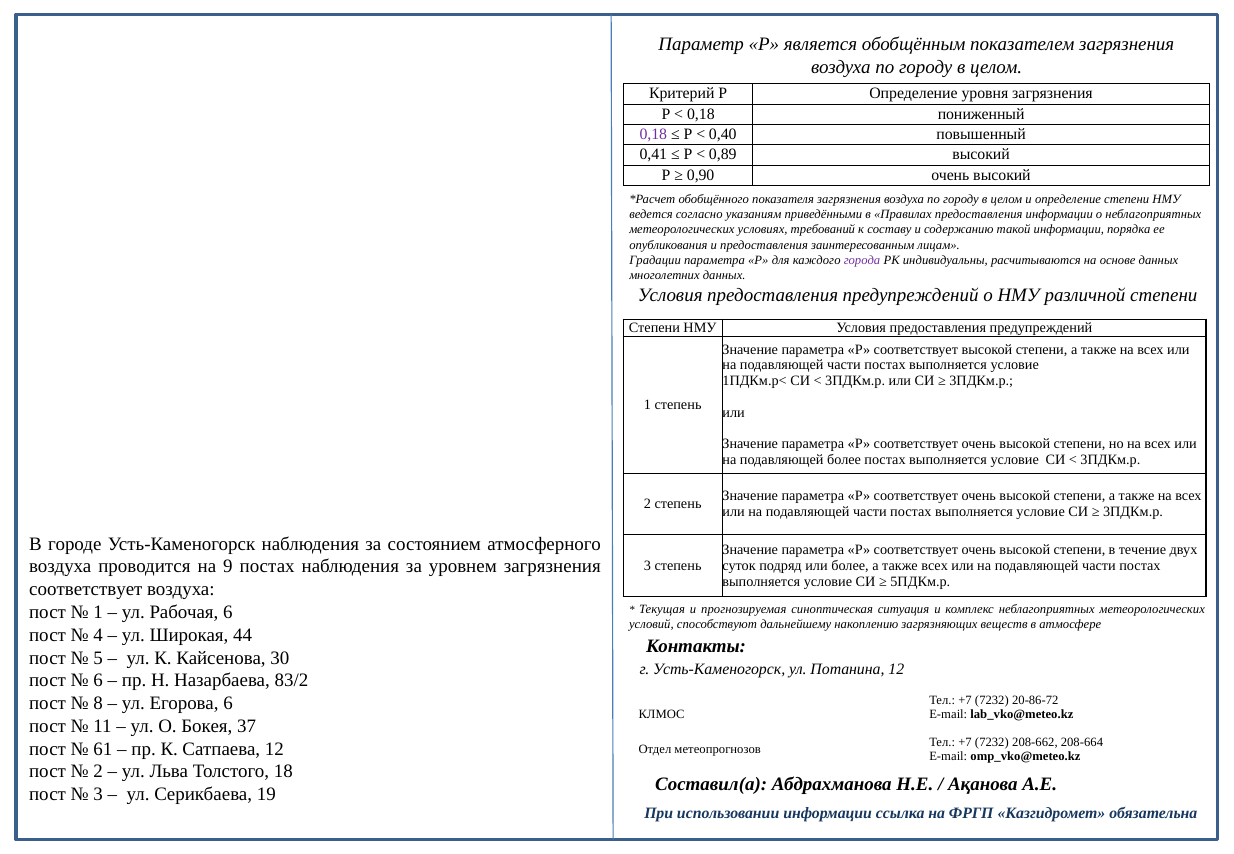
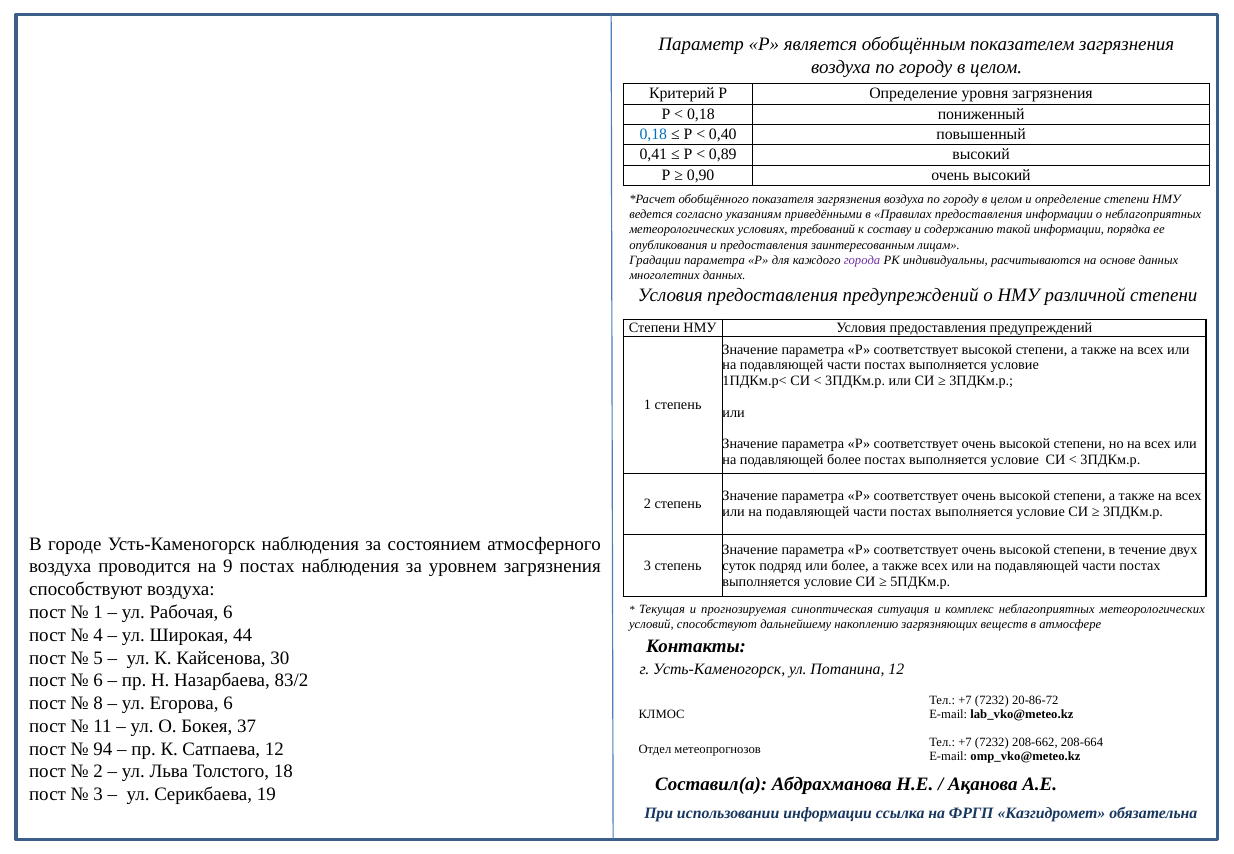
0,18 colour: purple -> blue (653, 134)
соответствует: соответствует -> способствуют (86, 590)
61: 61 -> 94 (103, 749)
